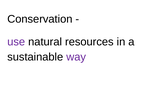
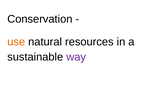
use colour: purple -> orange (16, 42)
